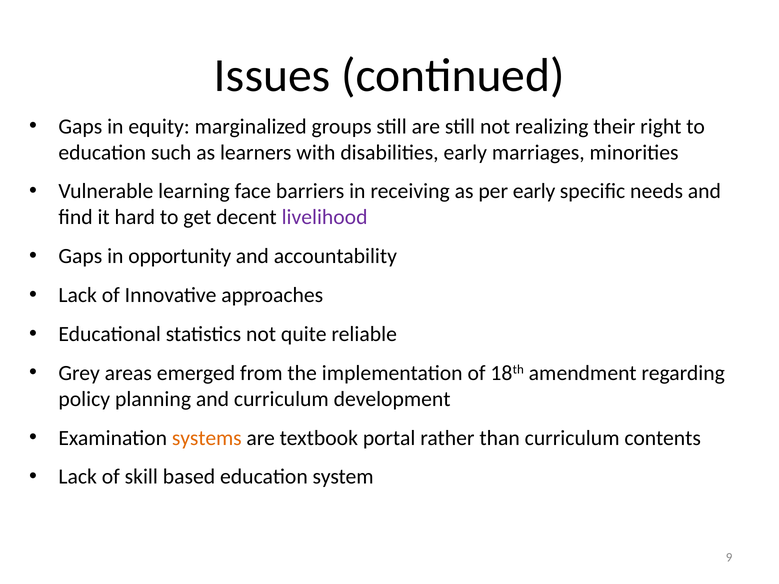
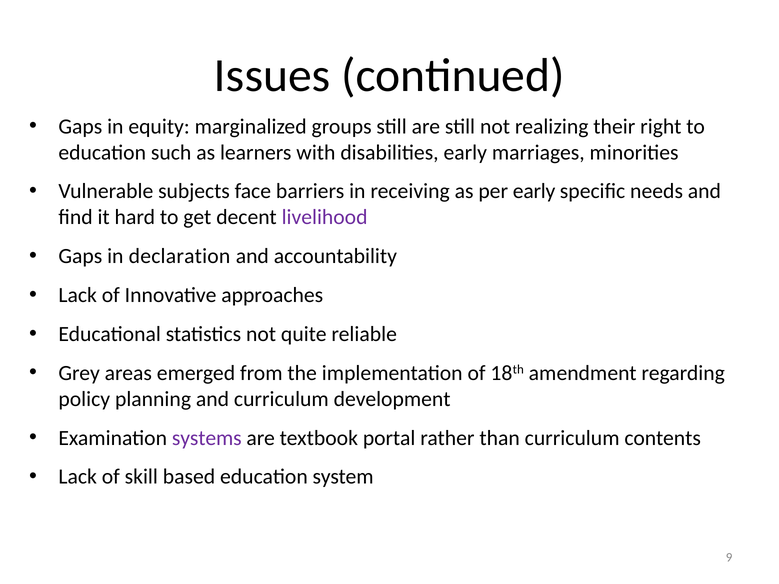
learning: learning -> subjects (194, 191)
opportunity: opportunity -> declaration (180, 256)
systems colour: orange -> purple (207, 438)
